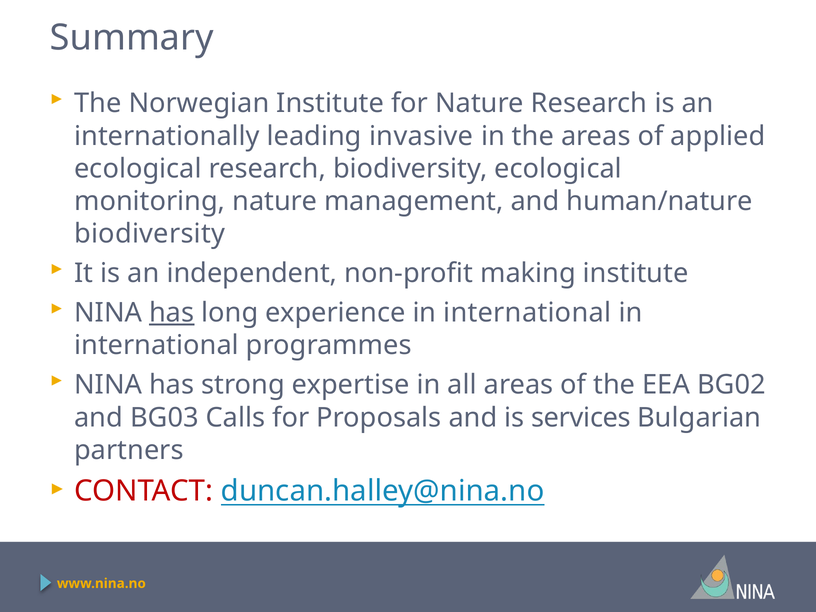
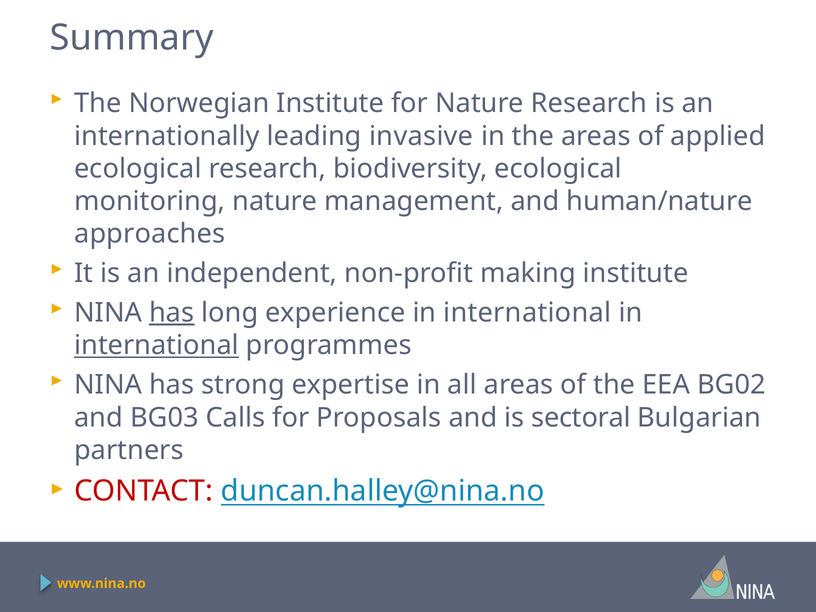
biodiversity: biodiversity -> approaches (150, 234)
international underline: none -> present (157, 345)
services: services -> sectoral (581, 418)
